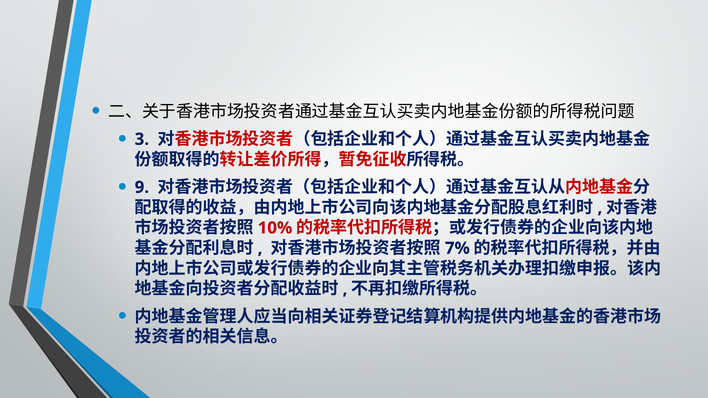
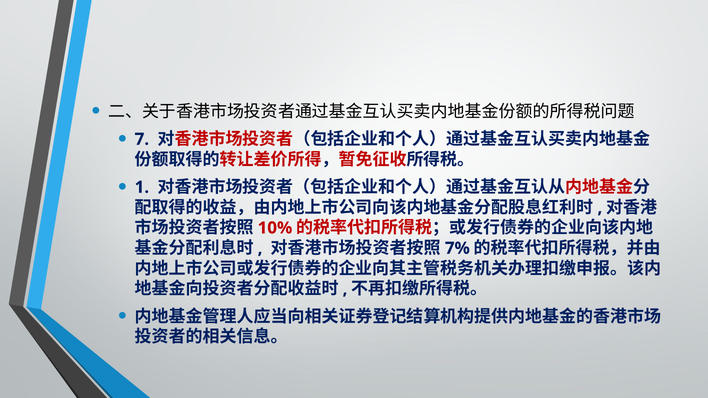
3: 3 -> 7 (142, 139)
9: 9 -> 1 (142, 187)
